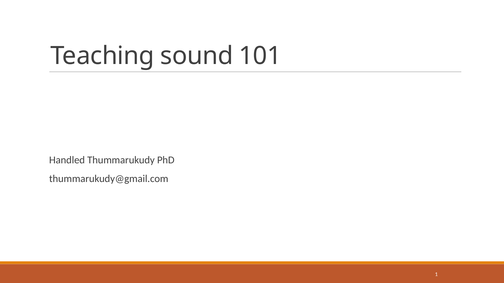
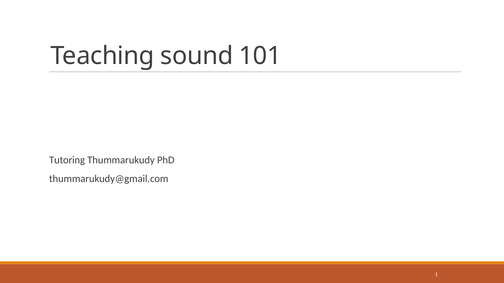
Handled: Handled -> Tutoring (67, 160)
